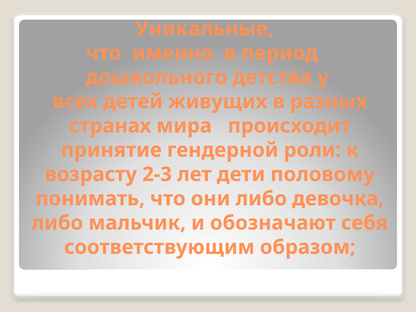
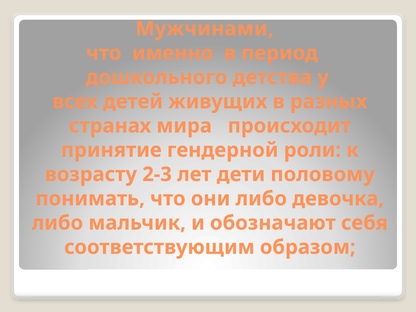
Уникальные: Уникальные -> Мужчинами (205, 29)
